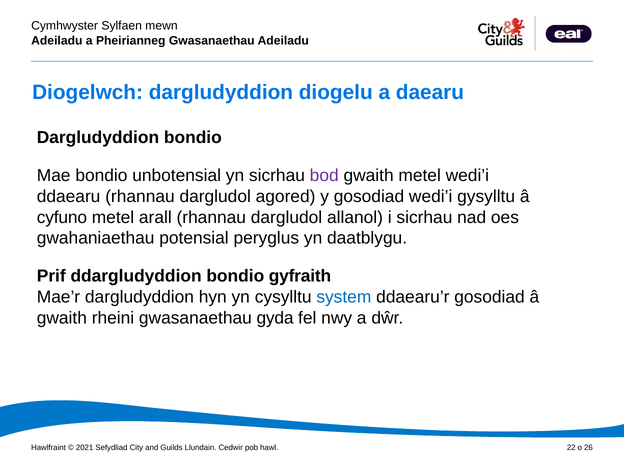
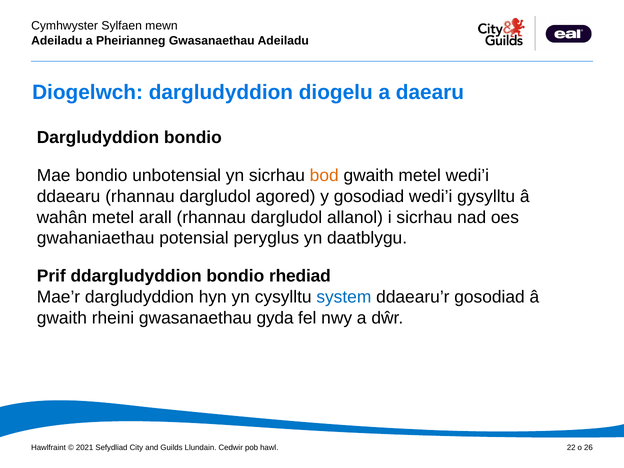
bod colour: purple -> orange (324, 176)
cyfuno: cyfuno -> wahân (62, 217)
gyfraith: gyfraith -> rhediad (300, 276)
